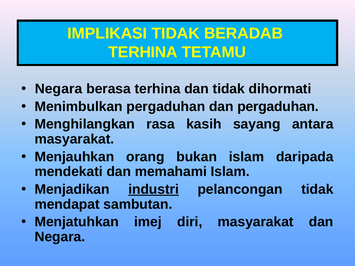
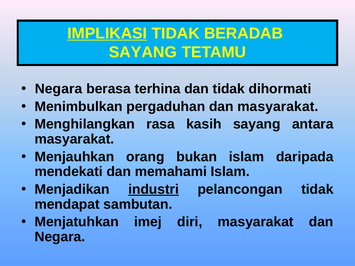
IMPLIKASI underline: none -> present (107, 33)
TERHINA: TERHINA -> SAYANG (143, 52)
dan pergaduhan: pergaduhan -> masyarakat (278, 107)
